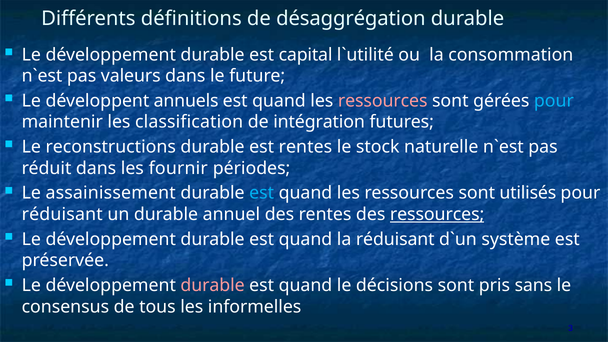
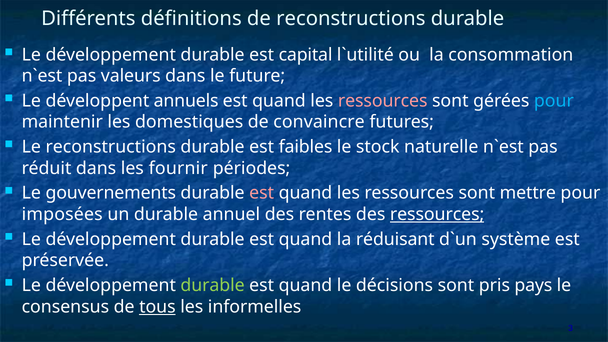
de désaggrégation: désaggrégation -> reconstructions (351, 18)
classification: classification -> domestiques (189, 122)
intégration: intégration -> convaincre (319, 122)
est rentes: rentes -> faibles (306, 147)
assainissement: assainissement -> gouvernements (111, 193)
est colour: light blue -> pink (262, 193)
utilisés: utilisés -> mettre (528, 193)
réduisant: réduisant -> imposées (62, 214)
durable colour: pink -> light green (213, 285)
sans: sans -> pays (533, 285)
tous underline: none -> present (157, 307)
